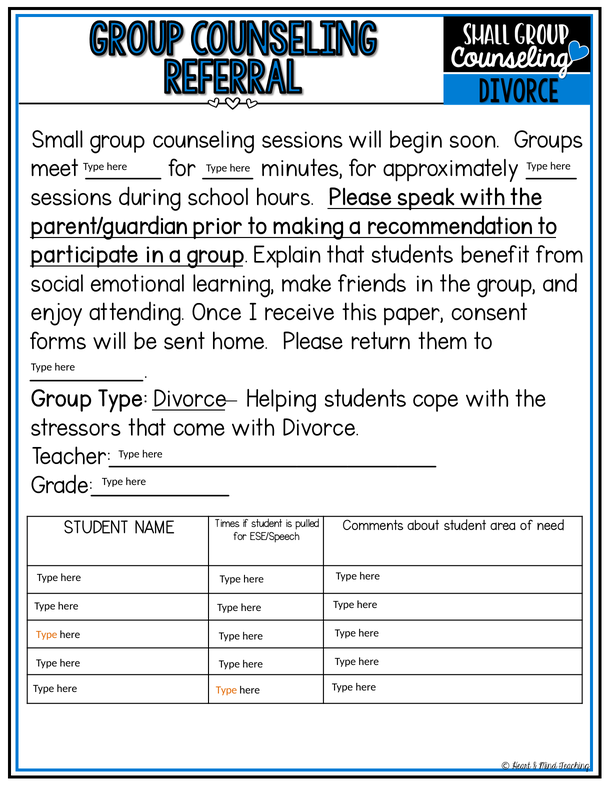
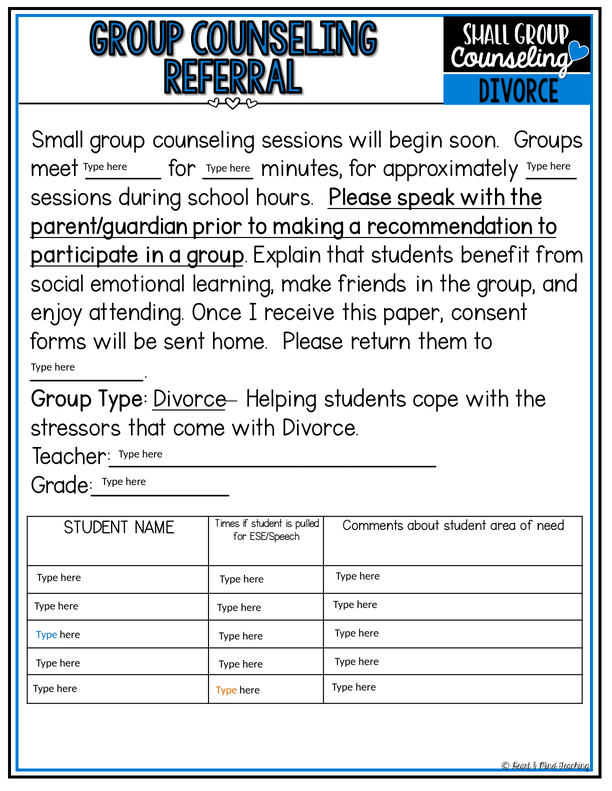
Type colour: orange -> blue (47, 635)
